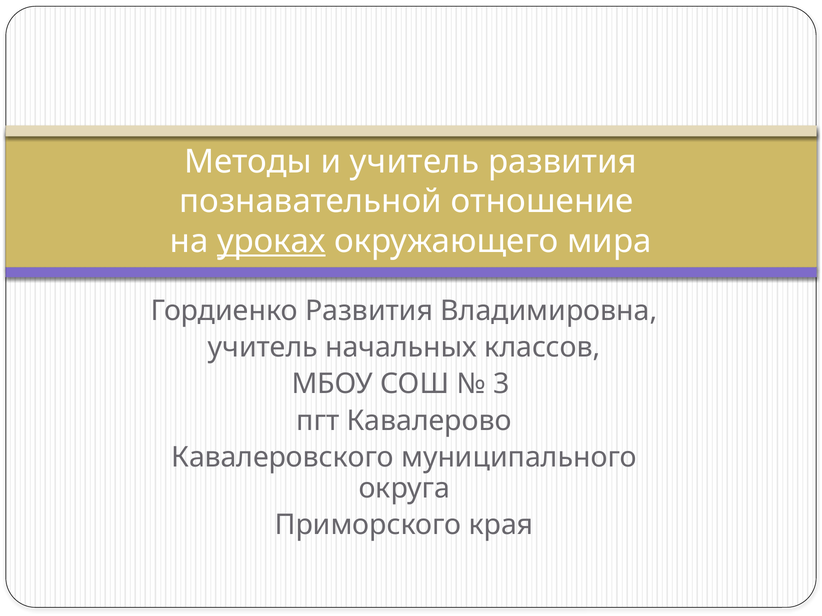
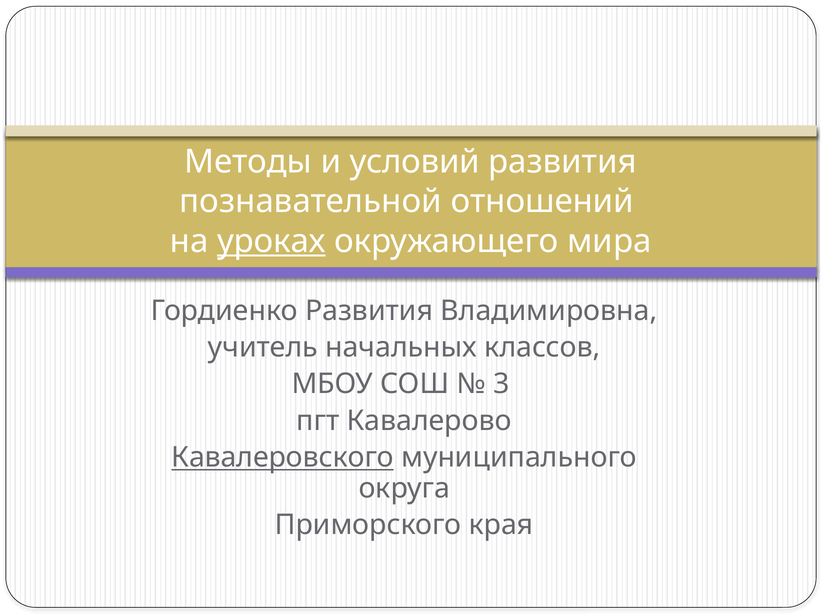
и учитель: учитель -> условий (415, 162)
отношение: отношение -> отношений (542, 202)
Кавалеровского underline: none -> present (283, 458)
